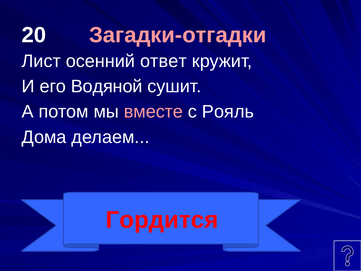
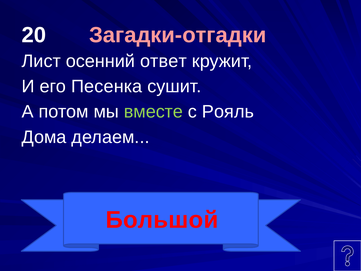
Водяной: Водяной -> Песенка (107, 86)
вместе colour: pink -> light green (153, 112)
Гордится: Гордится -> Большой (162, 220)
